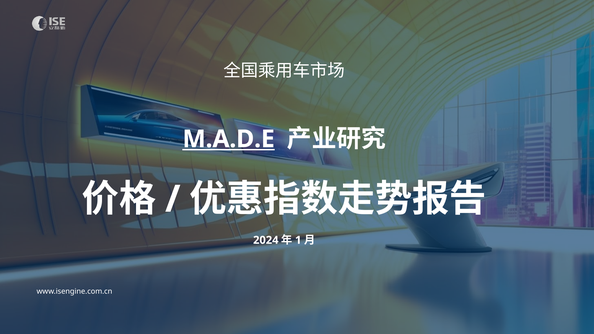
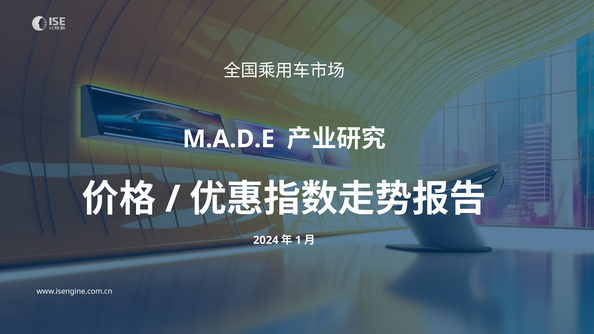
M.A.D.E underline: present -> none (229, 139)
